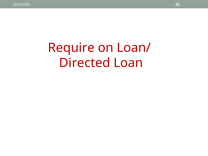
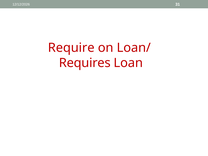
Directed: Directed -> Requires (85, 63)
